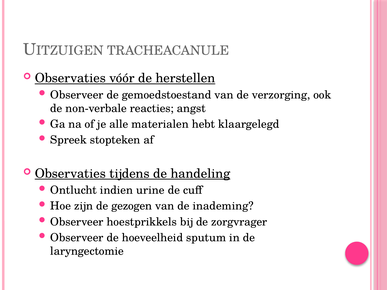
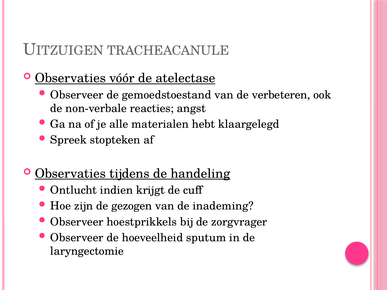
herstellen: herstellen -> atelectase (185, 78)
verzorging: verzorging -> verbeteren (281, 95)
urine: urine -> krijgt (150, 190)
